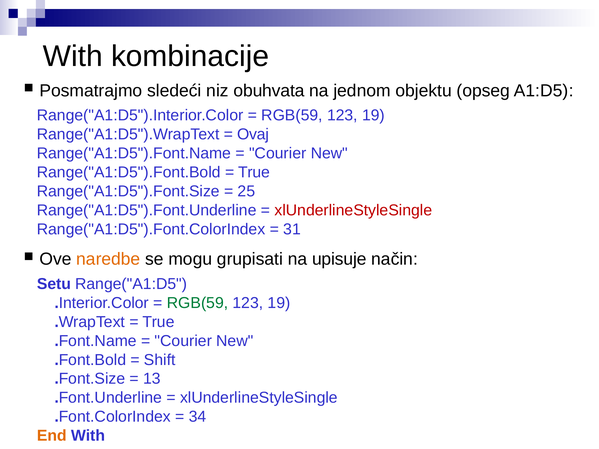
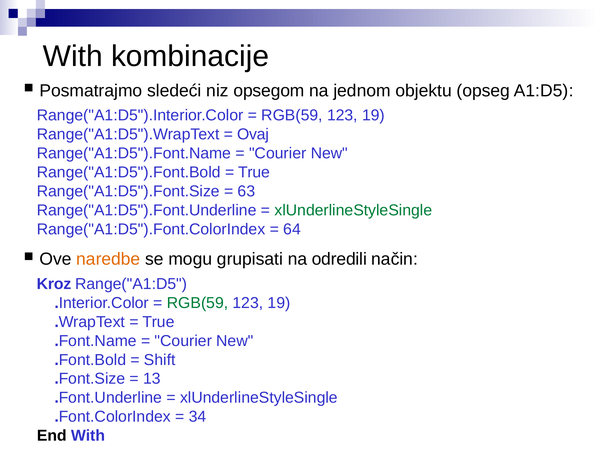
obuhvata: obuhvata -> opsegom (269, 91)
25: 25 -> 63 (246, 191)
xlUnderlineStyleSingle colour: red -> green (353, 210)
31: 31 -> 64 (292, 229)
upisuje: upisuje -> odredili (339, 259)
Setu: Setu -> Kroz (54, 284)
End colour: orange -> black (52, 436)
